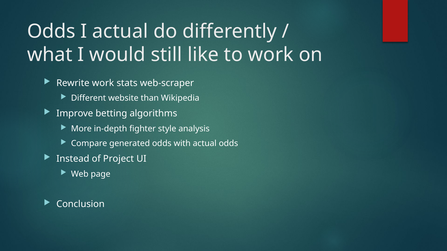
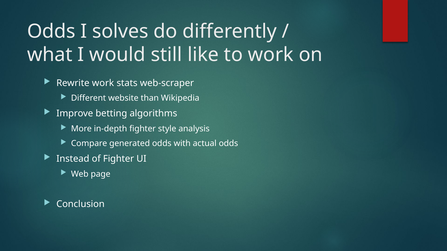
I actual: actual -> solves (120, 31)
of Project: Project -> Fighter (119, 159)
